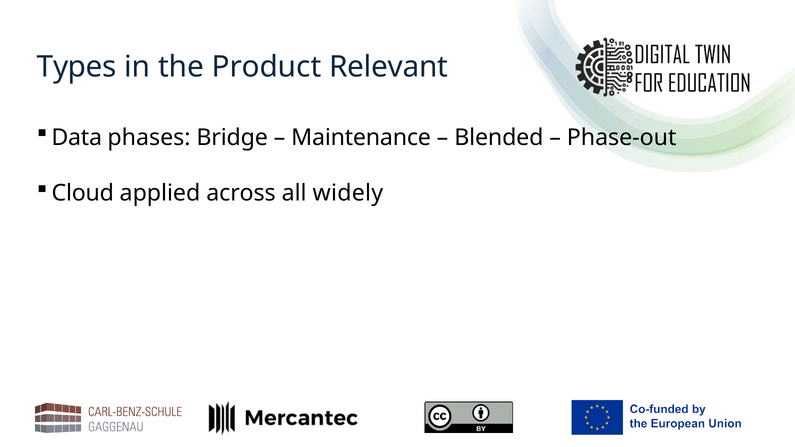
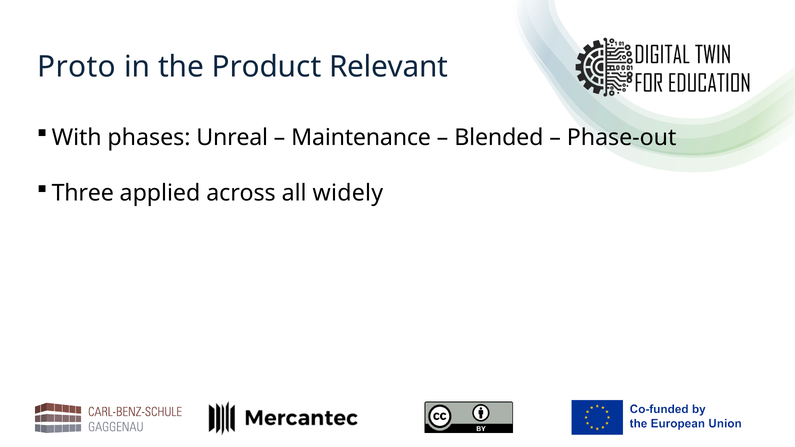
Types: Types -> Proto (76, 67)
Data: Data -> With (77, 138)
Bridge: Bridge -> Unreal (232, 138)
Cloud: Cloud -> Three (83, 193)
